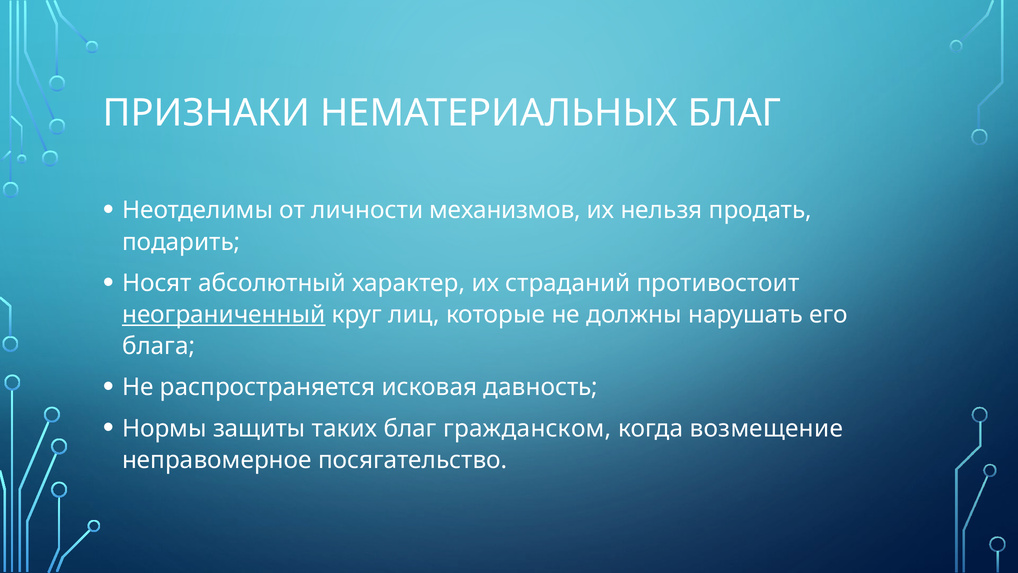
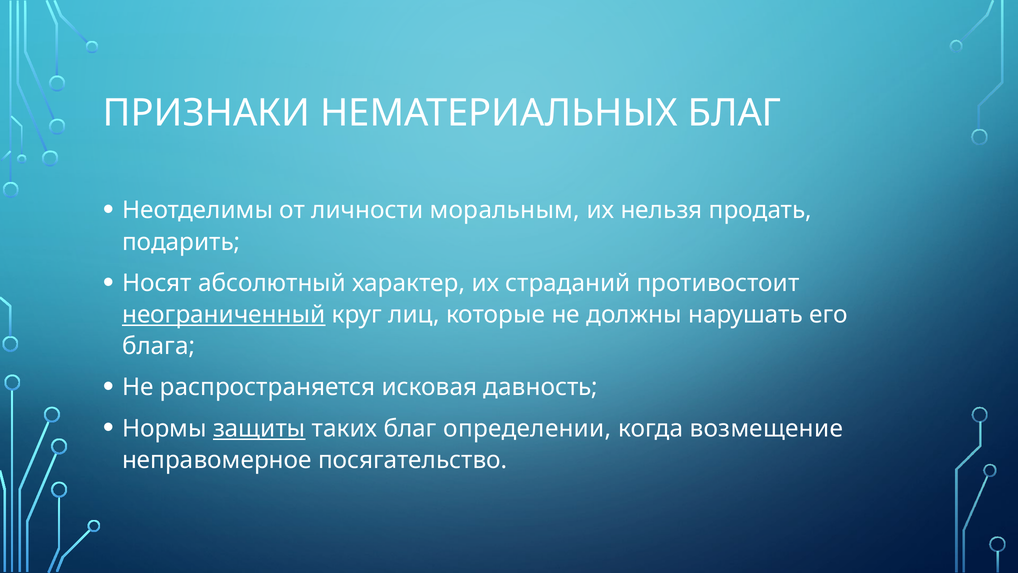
механизмов: механизмов -> моральным (505, 210)
защиты underline: none -> present (259, 428)
гражданском: гражданском -> определении (527, 428)
